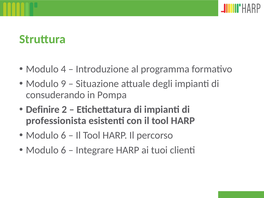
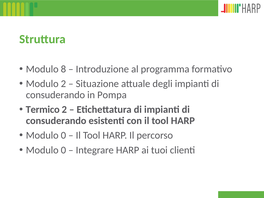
4: 4 -> 8 (63, 69)
Modulo 9: 9 -> 2 (63, 84)
Definire: Definire -> Termico (43, 110)
professionista: professionista -> consuderando (56, 121)
6: 6 -> 0 (63, 135)
6: 6 -> 0 (63, 150)
